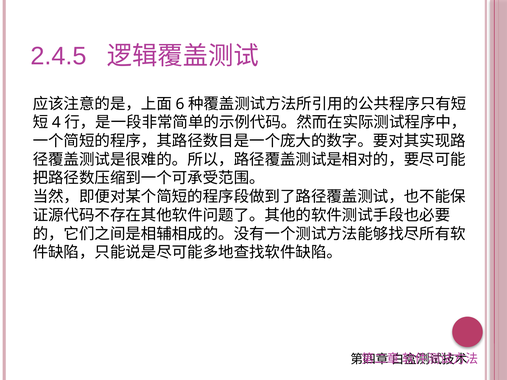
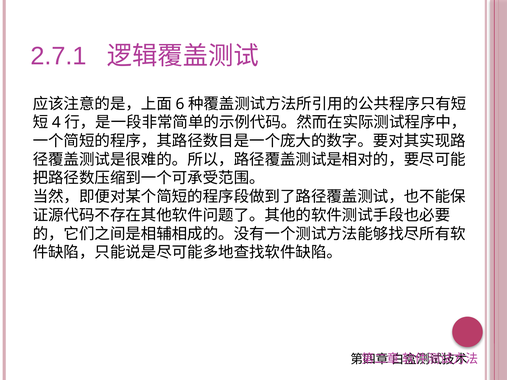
2.4.5: 2.4.5 -> 2.7.1 (59, 56)
